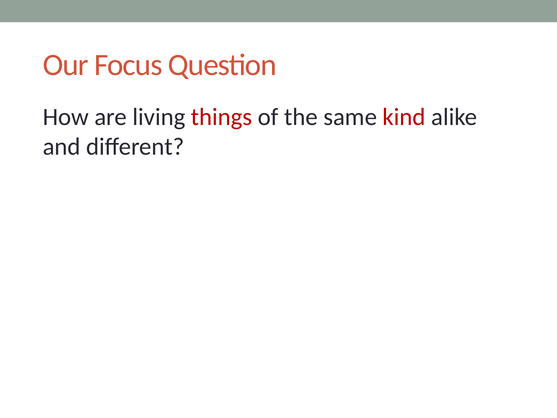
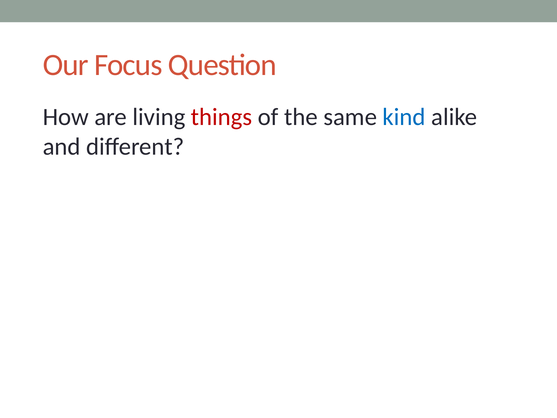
kind colour: red -> blue (404, 117)
